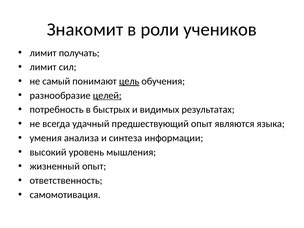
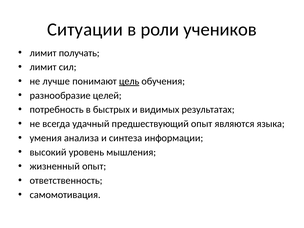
Знакомит: Знакомит -> Ситуации (85, 29)
самый: самый -> лучше (56, 81)
целей underline: present -> none (107, 95)
